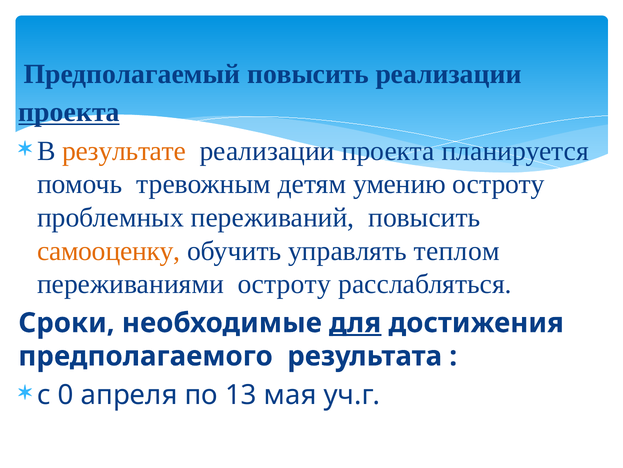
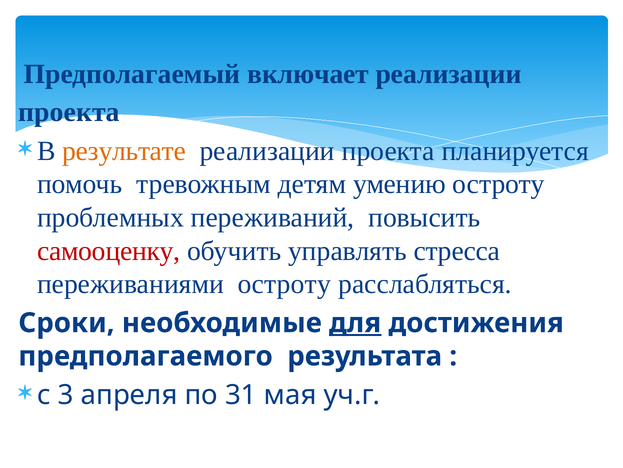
Предполагаемый повысить: повысить -> включает (308, 74)
проекта underline: present -> none (69, 112)
самооценку colour: orange -> red (109, 250)
теплом: теплом -> стресса (457, 250)
0: 0 -> 3 (66, 394)
13: 13 -> 31 (241, 394)
